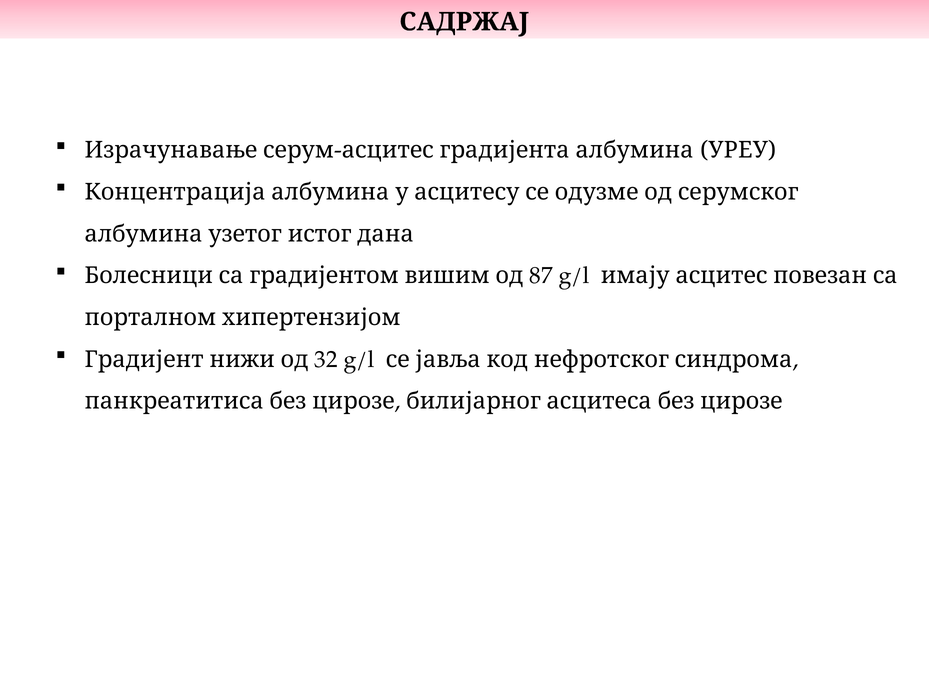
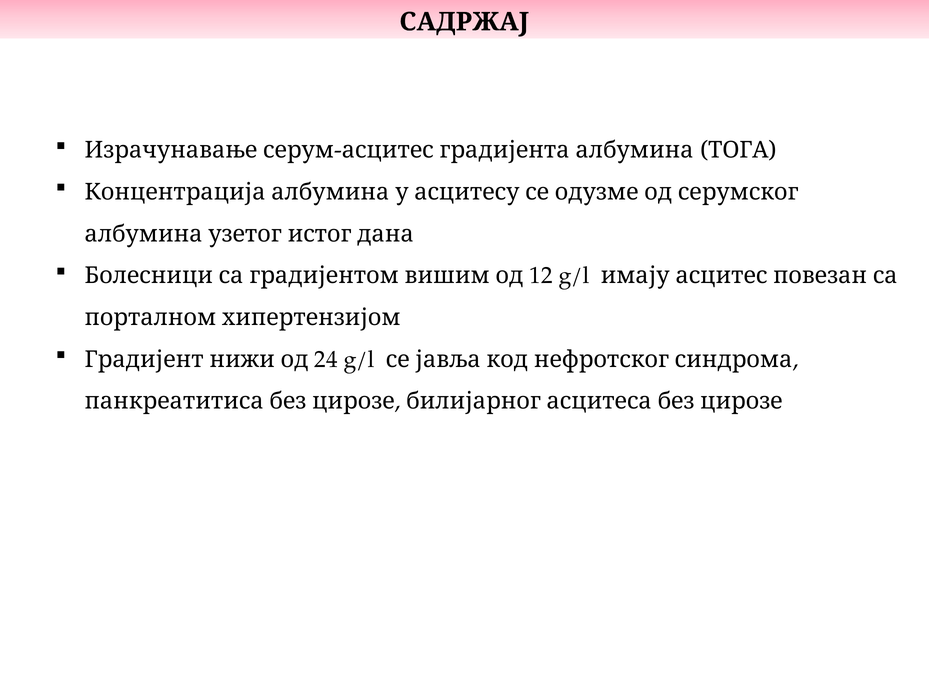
УРЕУ: УРЕУ -> ТОГА (738, 150)
87: 87 -> 12 (541, 276)
32: 32 -> 24 (326, 359)
